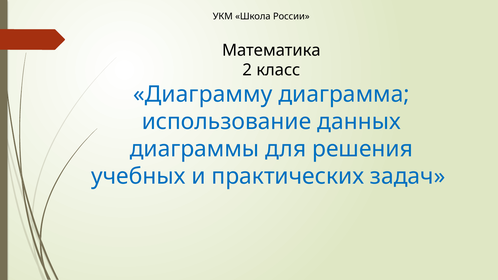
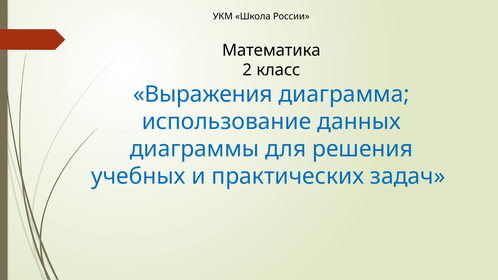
Диаграмму: Диаграмму -> Выражения (203, 94)
